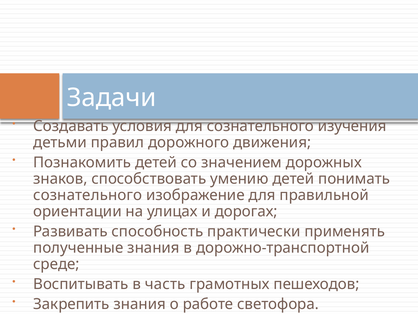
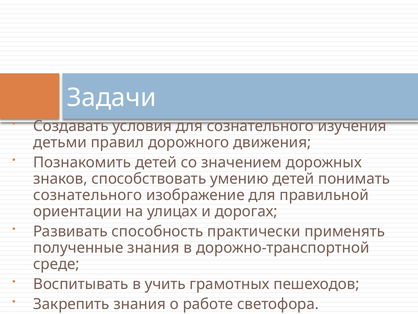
часть: часть -> учить (165, 284)
